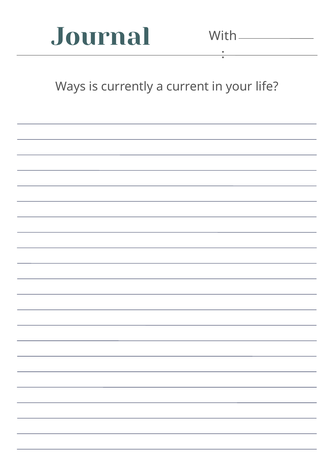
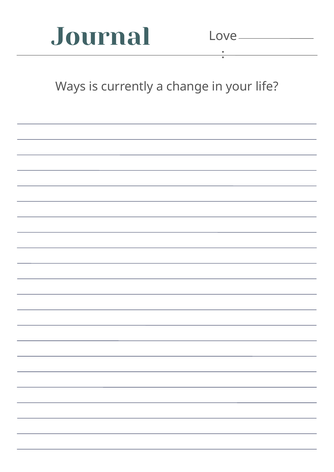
With: With -> Love (223, 36)
current: current -> change (188, 87)
